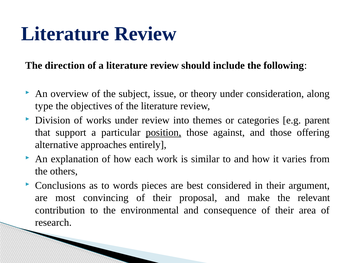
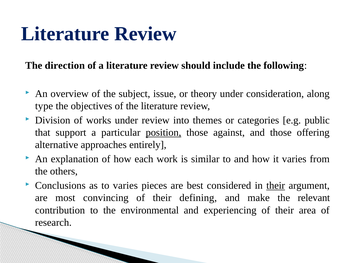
parent: parent -> public (317, 120)
to words: words -> varies (125, 186)
their underline: none -> present (276, 186)
proposal: proposal -> defining (198, 198)
consequence: consequence -> experiencing (230, 210)
